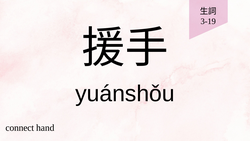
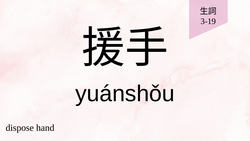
connect: connect -> dispose (20, 127)
